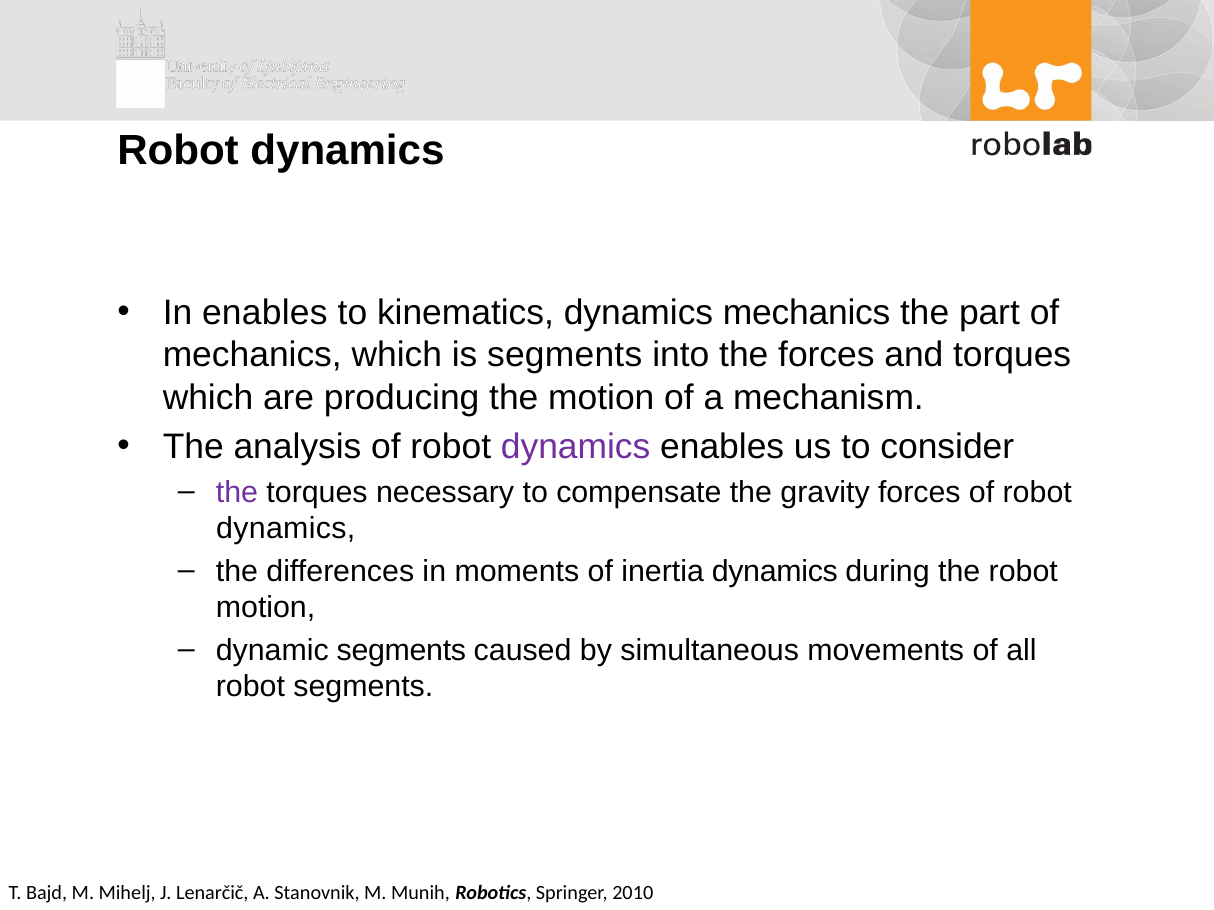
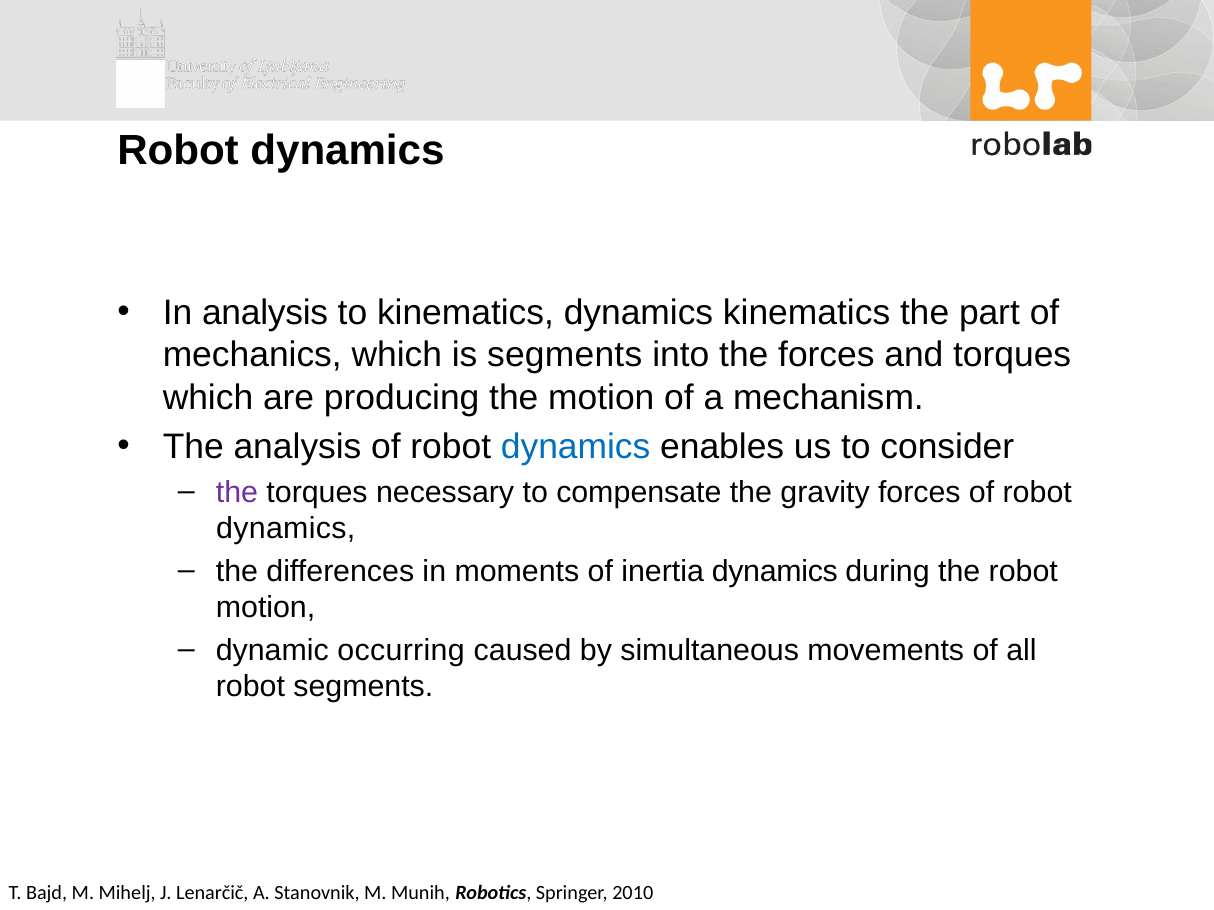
In enables: enables -> analysis (265, 313)
dynamics mechanics: mechanics -> kinematics (807, 313)
dynamics colour: purple -> blue (576, 448)
dynamic segments: segments -> occurring (401, 651)
